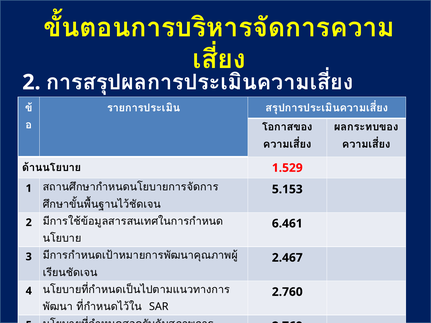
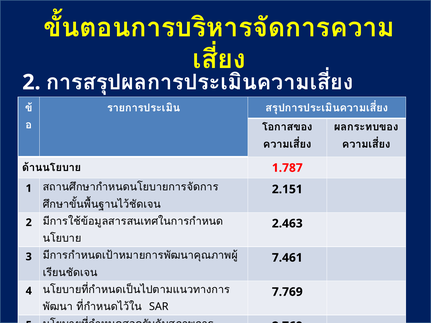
1.529: 1.529 -> 1.787 (287, 168)
5.153: 5.153 -> 2.151 (287, 189)
6.461: 6.461 -> 2.463 (287, 224)
2.467: 2.467 -> 7.461 (287, 258)
2.760: 2.760 -> 7.769 (287, 292)
